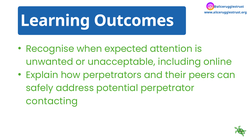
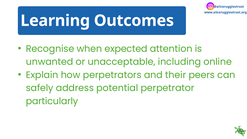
contacting: contacting -> particularly (52, 101)
